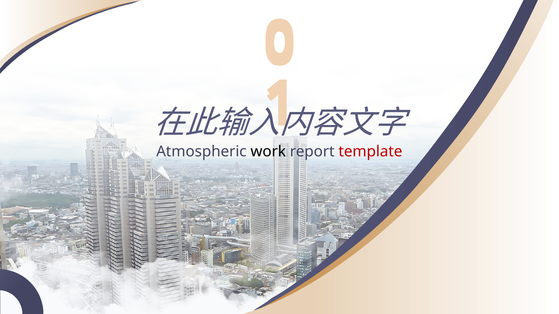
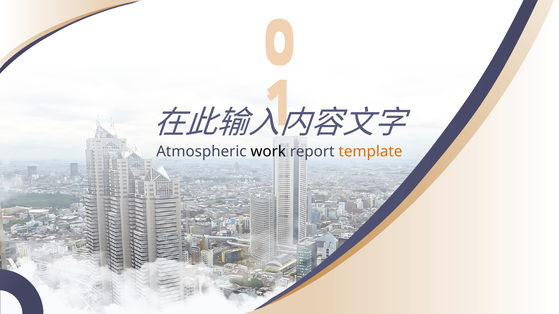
template colour: red -> orange (370, 152)
